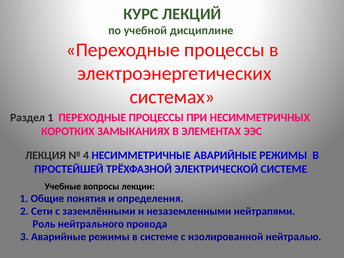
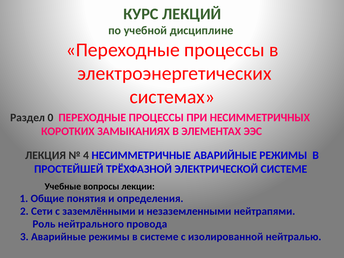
Раздел 1: 1 -> 0 (50, 117)
